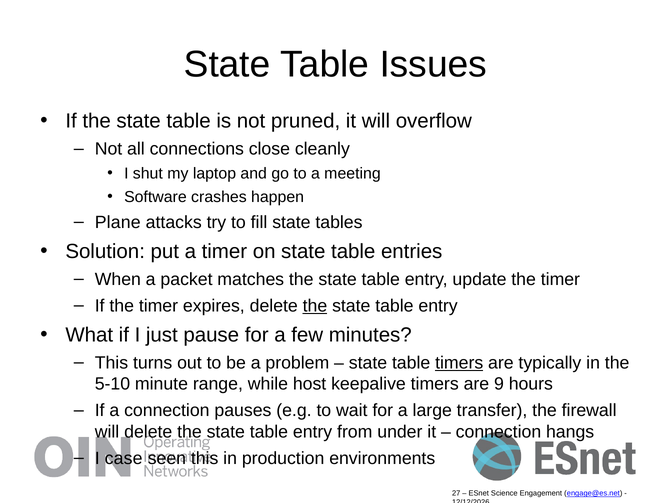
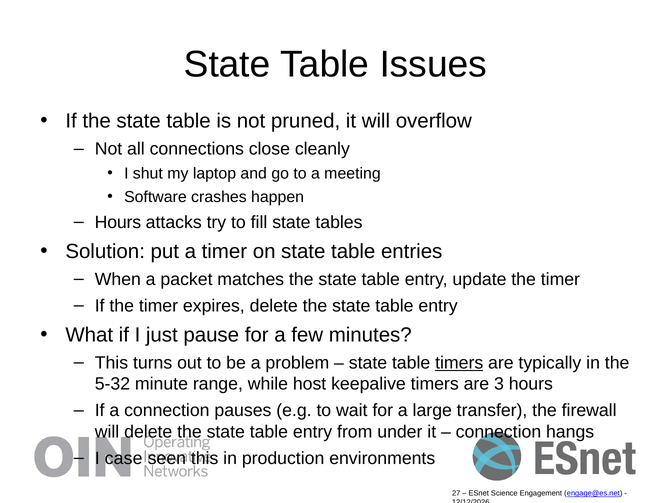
Plane: Plane -> Hours (118, 223)
the underline: present -> none (315, 306)
5-10: 5-10 -> 5-32 (112, 384)
9: 9 -> 3 (499, 384)
